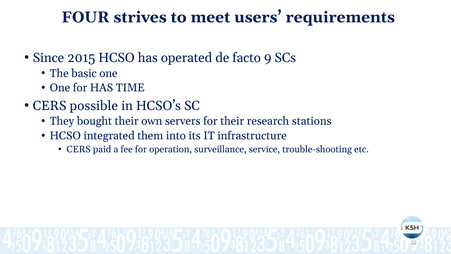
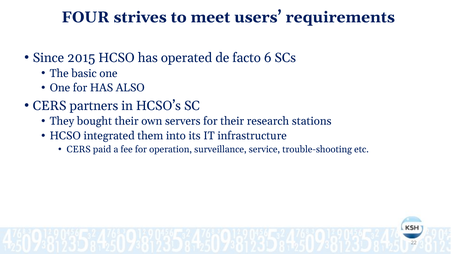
9: 9 -> 6 (268, 58)
TIME: TIME -> ALSO (130, 88)
possible: possible -> partners (94, 106)
